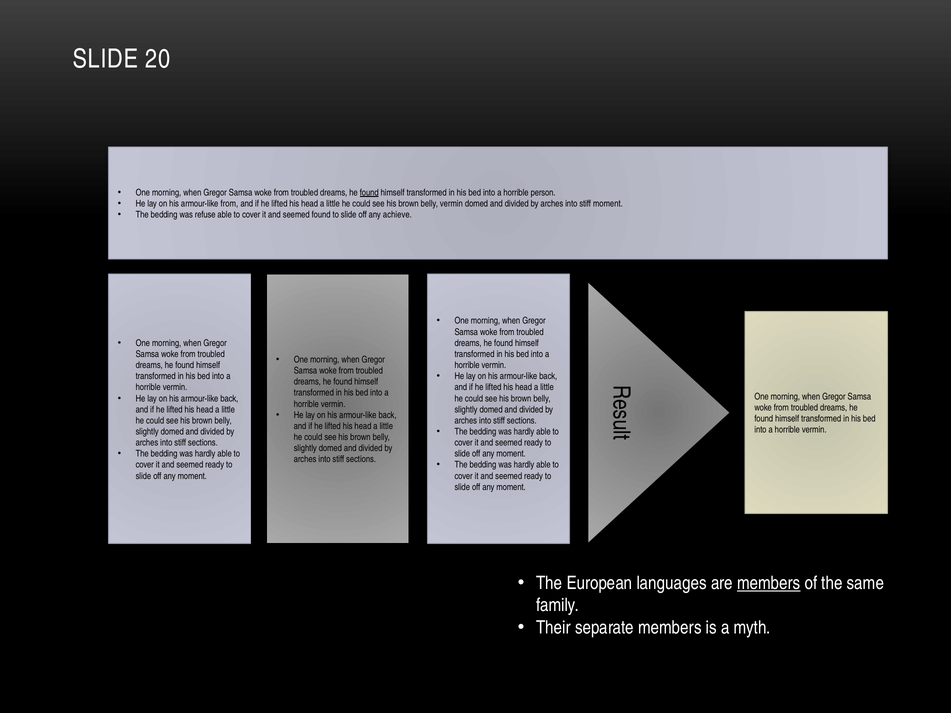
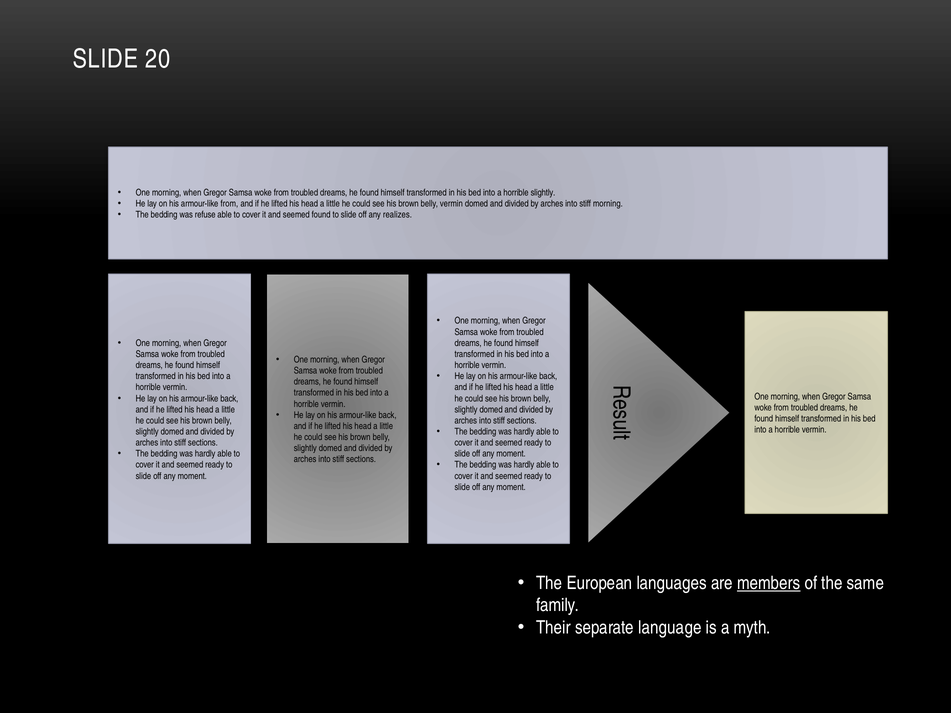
found underline: present -> none (369, 193)
horrible person: person -> slightly (543, 193)
stiff moment: moment -> morning (608, 204)
achieve: achieve -> realizes (397, 215)
separate members: members -> language (670, 628)
